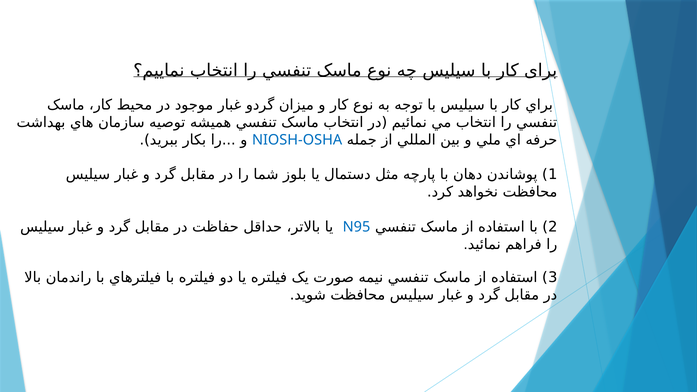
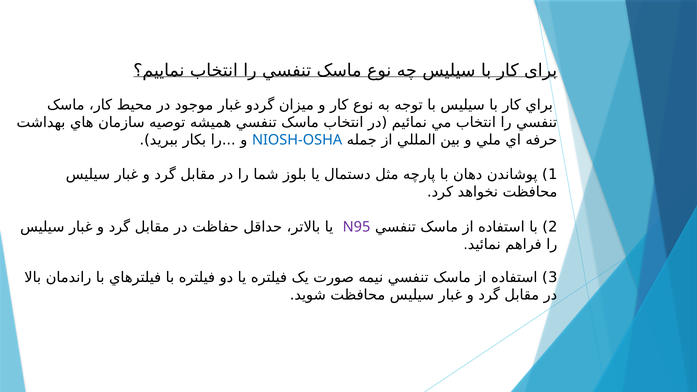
N95 colour: blue -> purple (357, 227)
